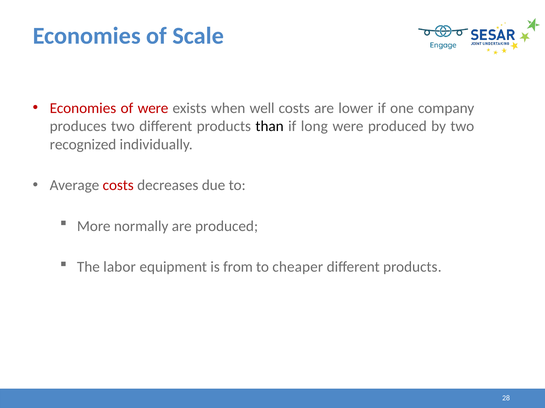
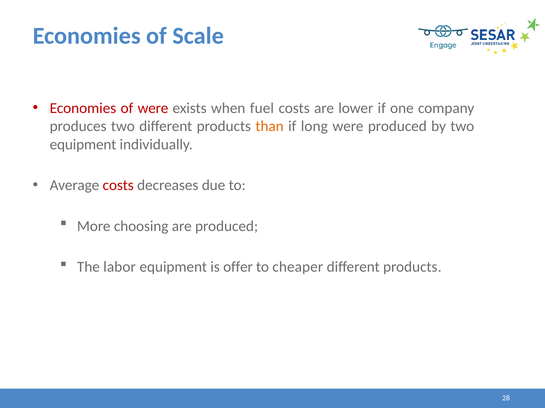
well: well -> fuel (262, 108)
than colour: black -> orange (270, 126)
recognized: recognized -> equipment (83, 145)
normally: normally -> choosing (141, 226)
from: from -> offer (238, 267)
